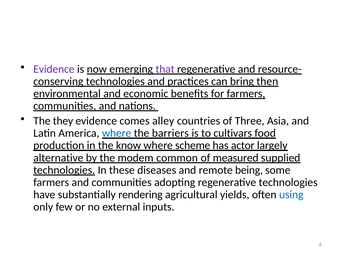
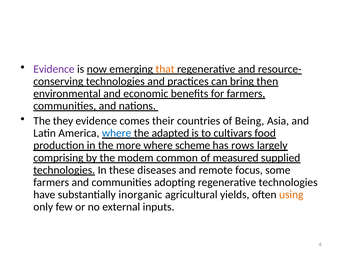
that colour: purple -> orange (165, 69)
alley: alley -> their (163, 121)
Three: Three -> Being (250, 121)
barriers: barriers -> adapted (170, 133)
know: know -> more (128, 146)
actor: actor -> rows (243, 146)
alternative: alternative -> comprising (58, 158)
being: being -> focus (249, 170)
rendering: rendering -> inorganic (140, 195)
using colour: blue -> orange (291, 195)
